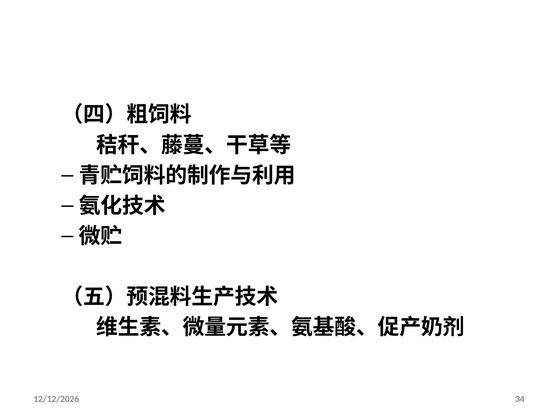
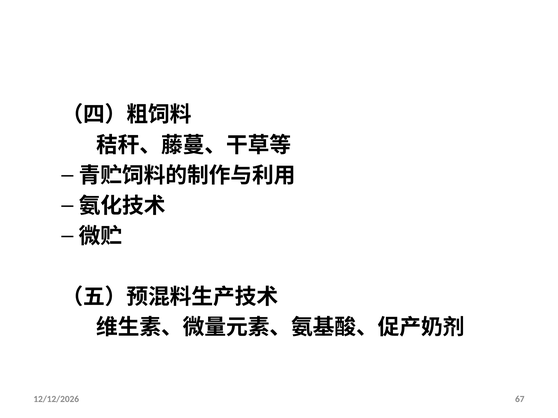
34: 34 -> 67 (520, 400)
